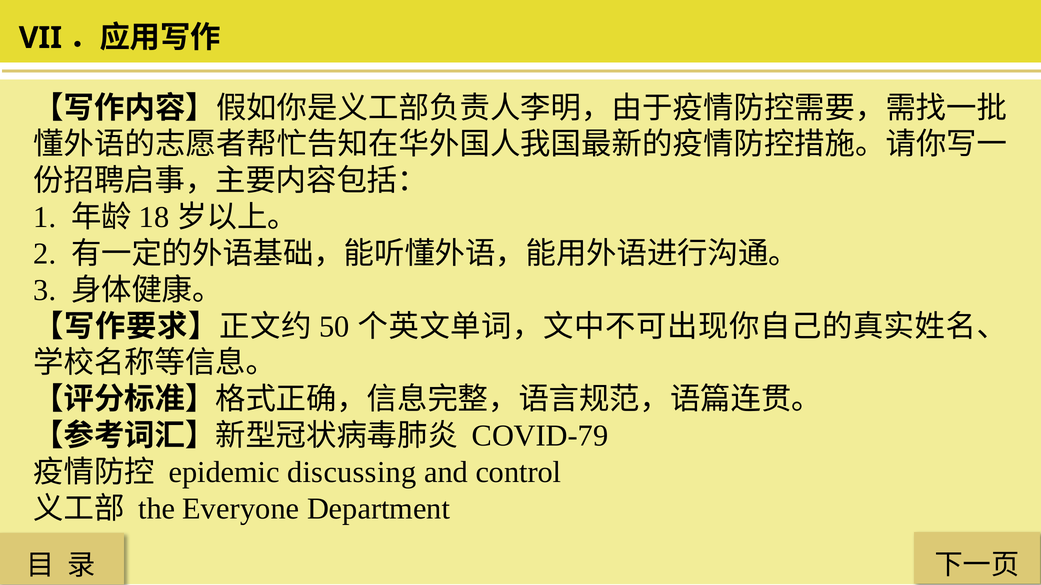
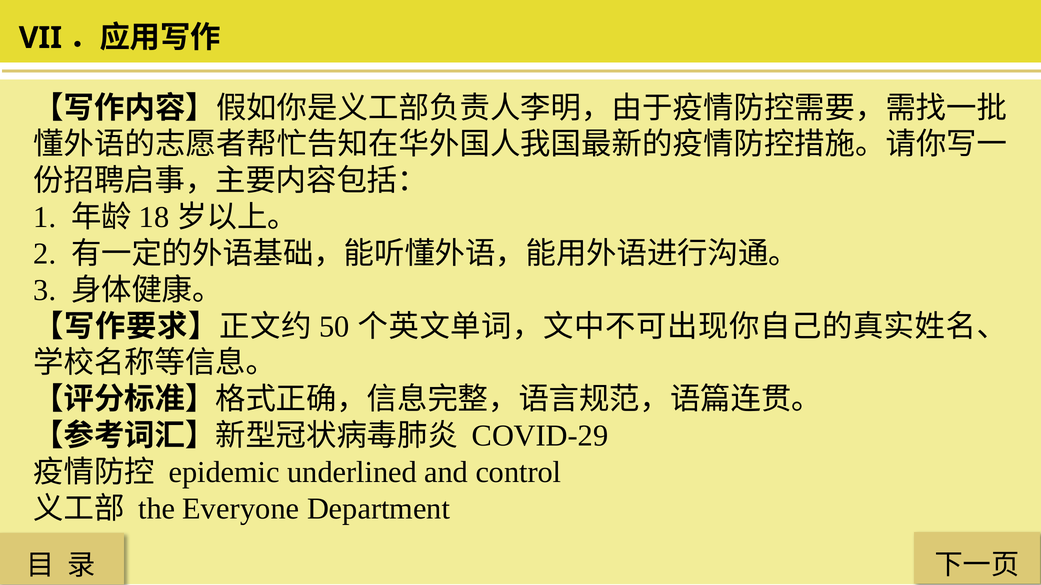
COVID-79: COVID-79 -> COVID-29 (540, 436)
discussing: discussing -> underlined (352, 473)
